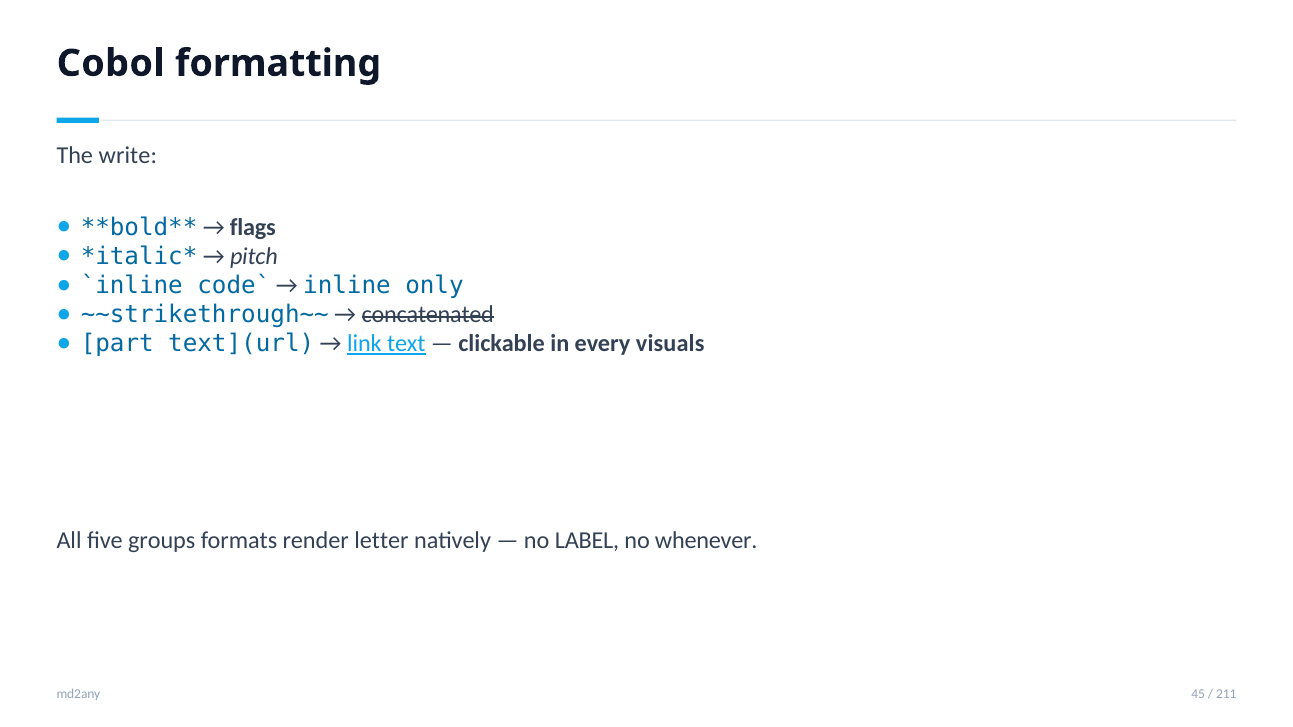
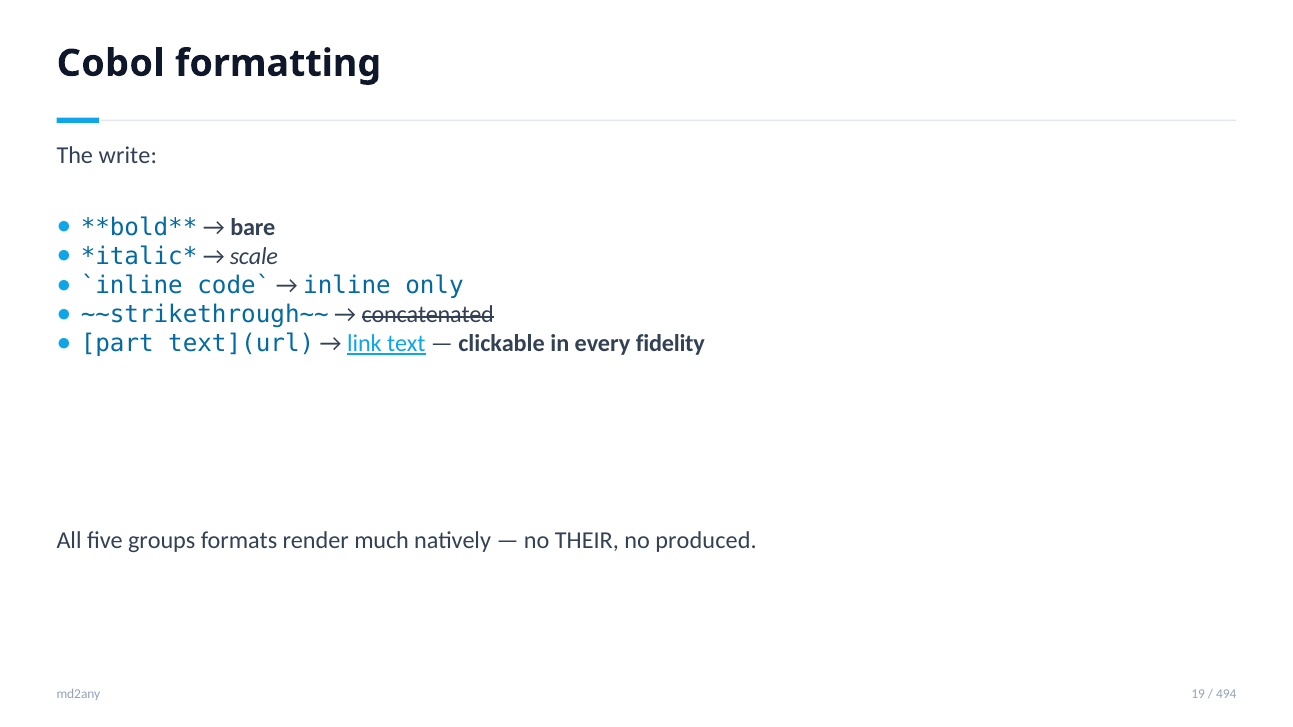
flags: flags -> bare (253, 227)
pitch: pitch -> scale (254, 256)
visuals: visuals -> fidelity (670, 344)
letter: letter -> much (382, 541)
LABEL: LABEL -> THEIR (587, 541)
whenever: whenever -> produced (706, 541)
45: 45 -> 19 (1198, 694)
211: 211 -> 494 (1226, 694)
